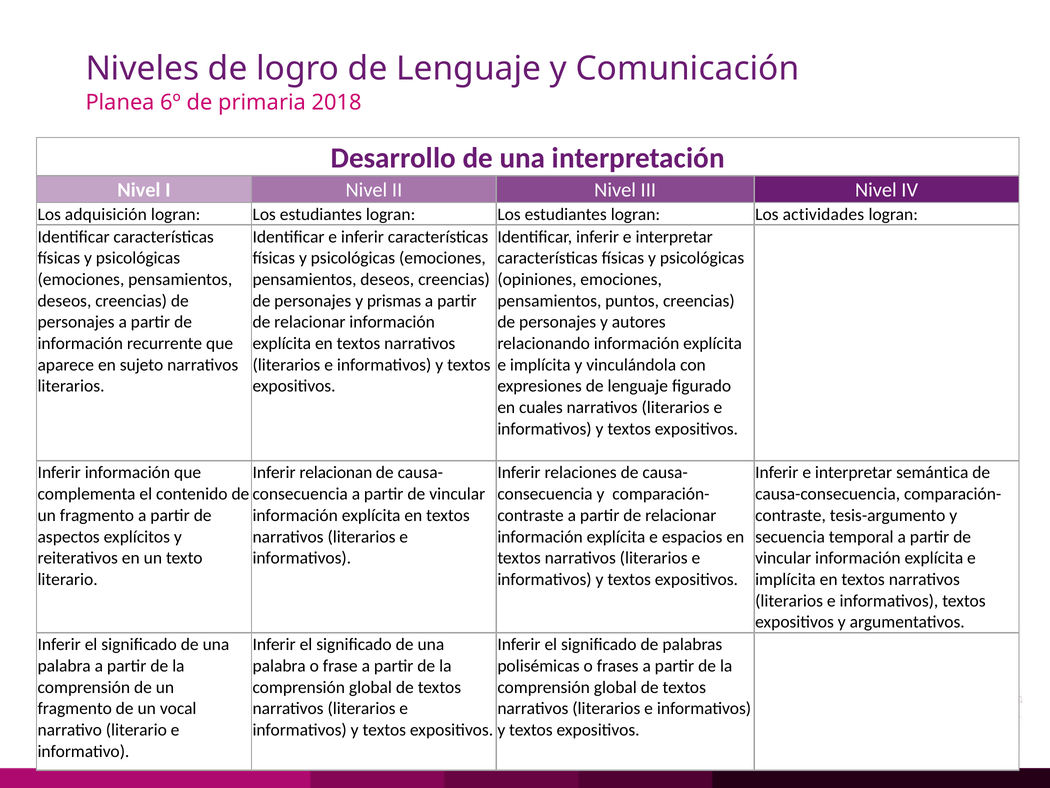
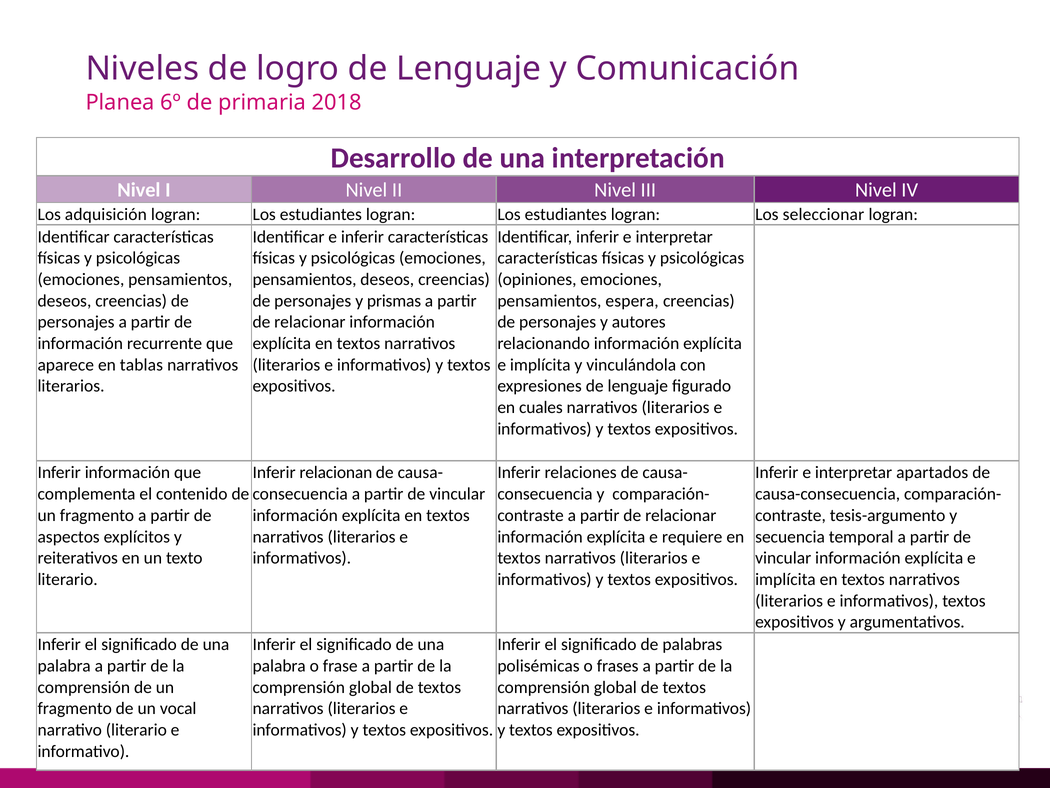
actividades: actividades -> seleccionar (823, 214)
puntos: puntos -> espera (632, 301)
sujeto: sujeto -> tablas (141, 365)
semántica: semántica -> apartados (932, 472)
espacios: espacios -> requiere (692, 536)
